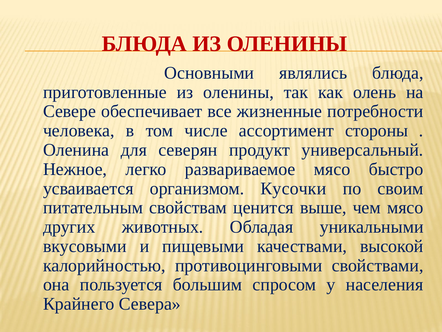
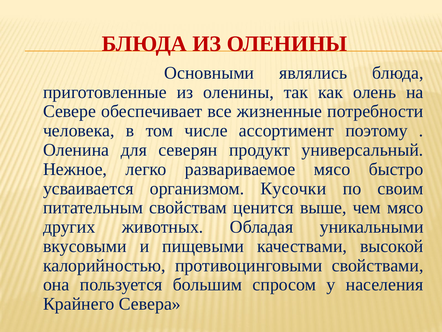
стороны: стороны -> поэтому (377, 130)
